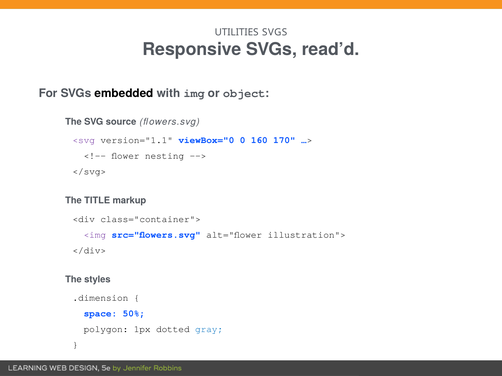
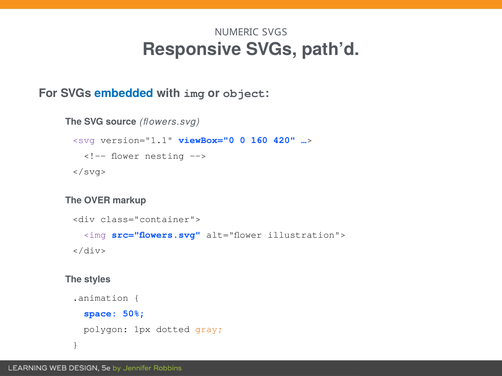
UTILITIES: UTILITIES -> NUMERIC (237, 32)
read’d: read’d -> path’d (331, 49)
embedded colour: black -> blue (124, 93)
170: 170 -> 420 (284, 140)
TITLE: TITLE -> OVER (97, 201)
.dimension: .dimension -> .animation (100, 298)
gray colour: blue -> orange (209, 330)
